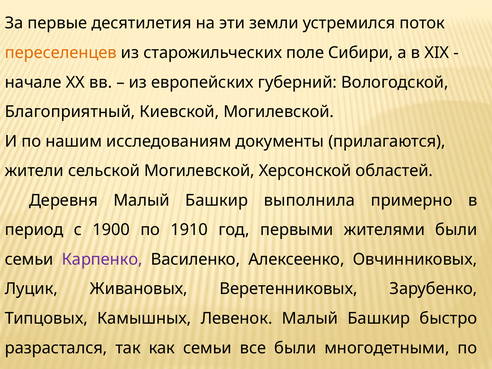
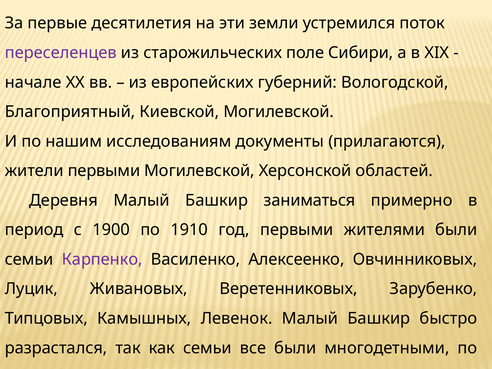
переселенцев colour: orange -> purple (61, 53)
жители сельской: сельской -> первыми (104, 171)
выполнила: выполнила -> заниматься (310, 200)
